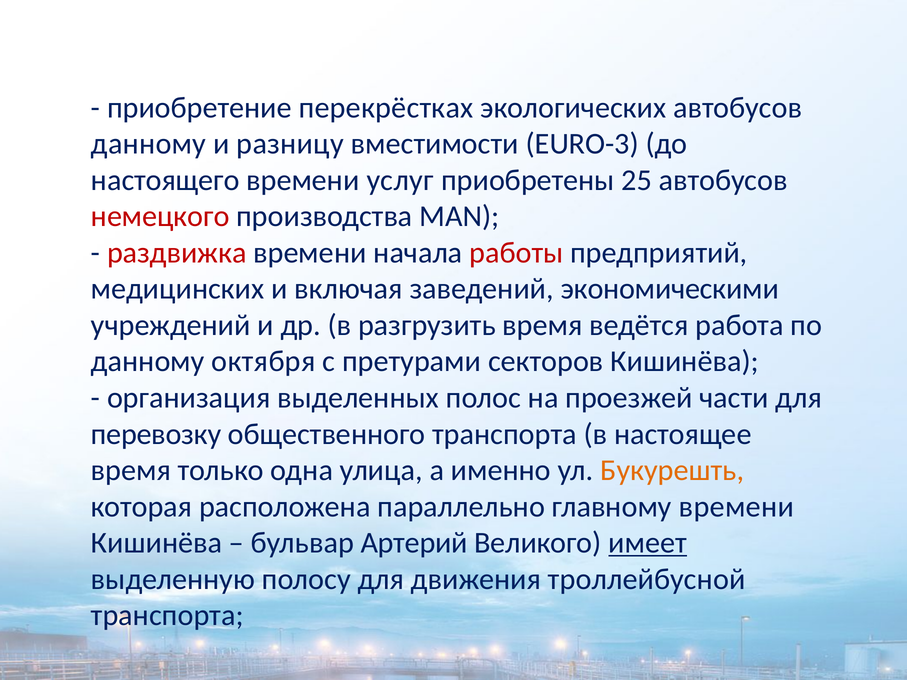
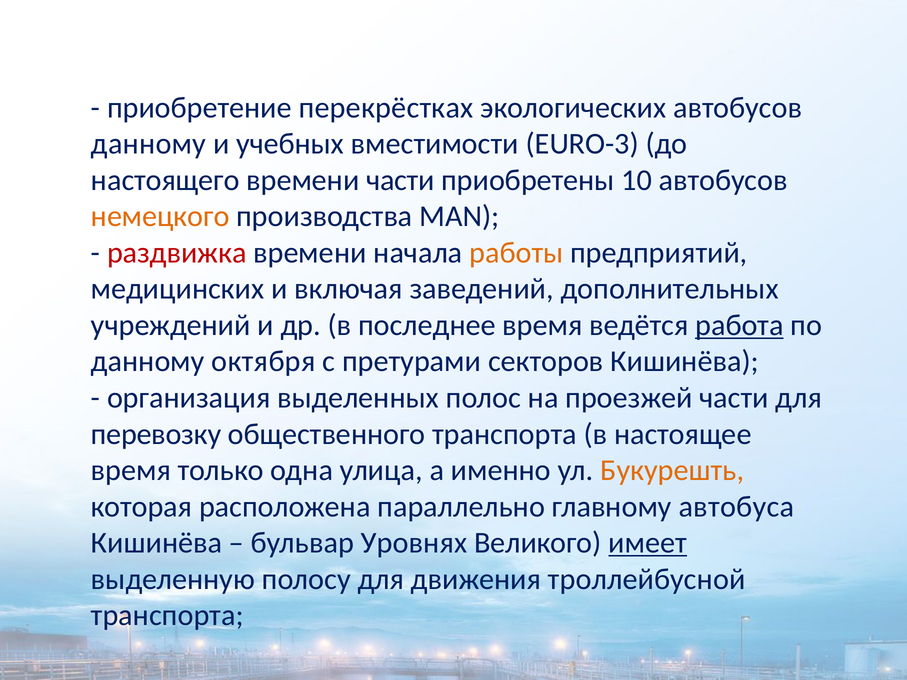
разницу: разницу -> учебных (290, 144)
времени услуг: услуг -> части (400, 180)
25: 25 -> 10 (637, 180)
немецкого colour: red -> orange (160, 217)
работы colour: red -> orange (516, 253)
экономическими: экономическими -> дополнительных (670, 289)
разгрузить: разгрузить -> последнее (427, 325)
работа underline: none -> present (739, 325)
главному времени: времени -> автобуса (736, 507)
Артерий: Артерий -> Уровнях (414, 543)
